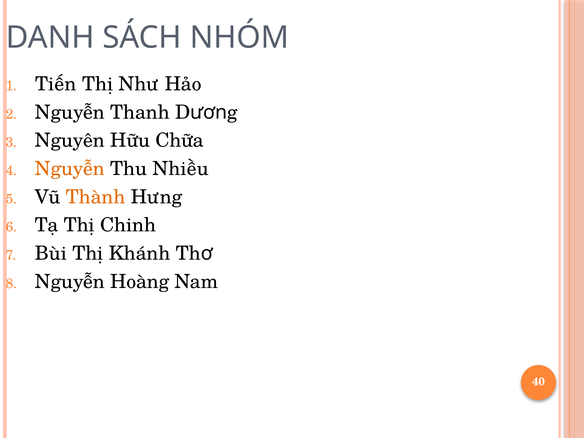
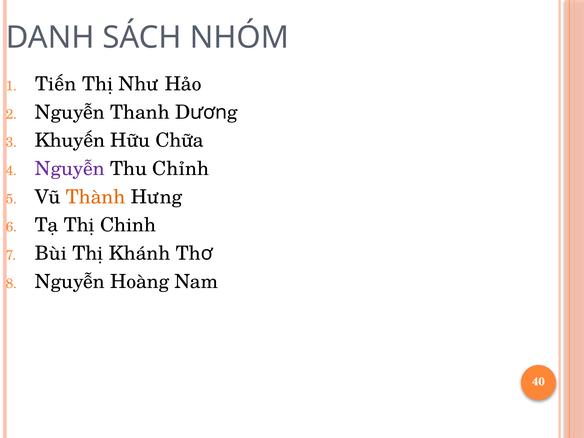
Nguyên: Nguyên -> Khuyến (70, 141)
Nguyễn colour: orange -> purple (70, 169)
Nhiều: Nhiều -> Chỉnh (181, 169)
